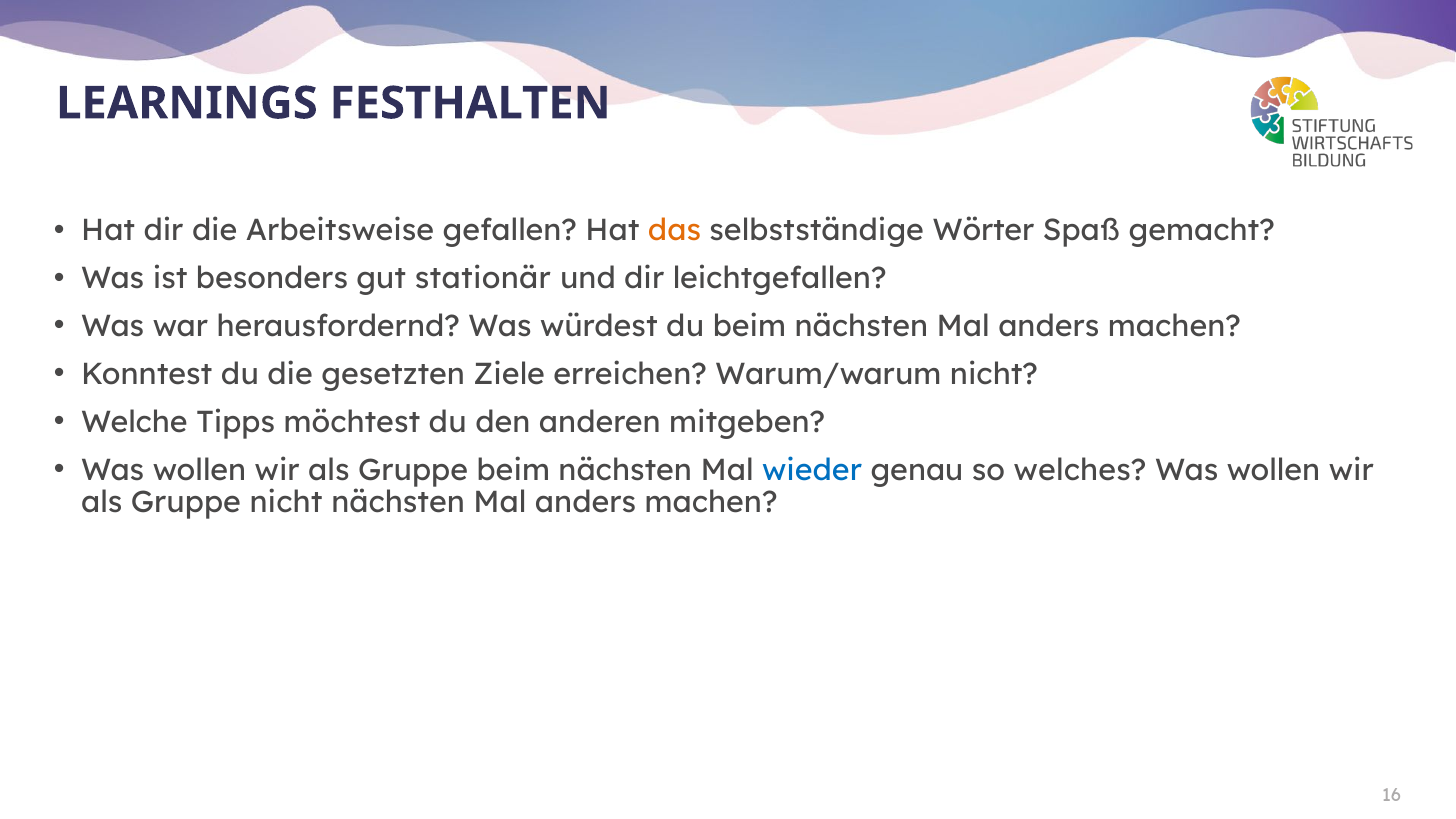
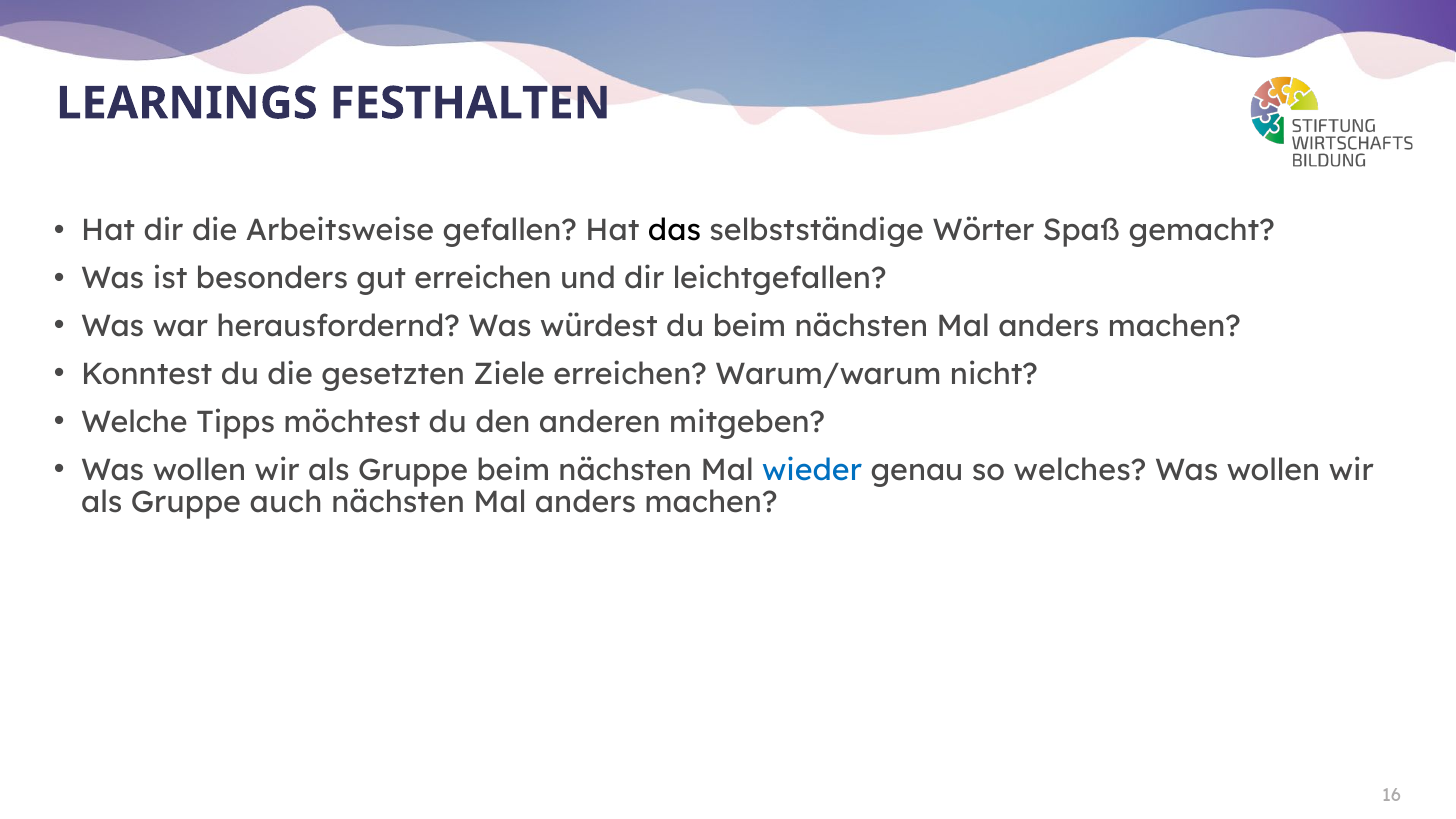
das colour: orange -> black (675, 230)
gut stationär: stationär -> erreichen (483, 278)
Gruppe nicht: nicht -> auch (286, 503)
